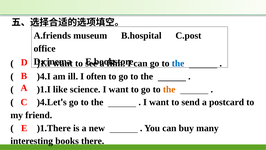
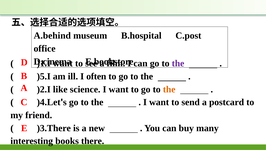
A.friends: A.friends -> A.behind (52, 36)
the colour: blue -> purple (178, 63)
)4.I: )4.I -> )5.I (44, 76)
)1.I: )1.I -> )2.I (44, 89)
)1.There: )1.There -> )3.There (54, 128)
